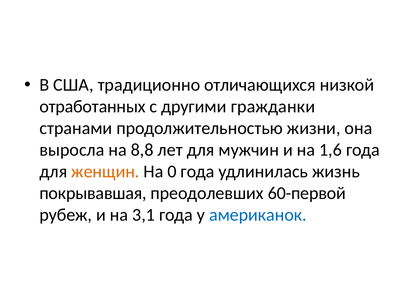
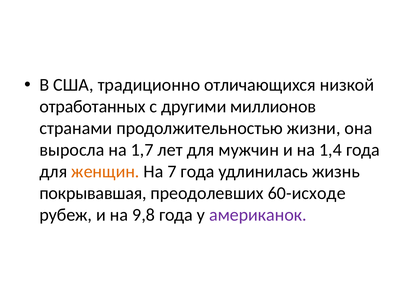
гражданки: гражданки -> миллионов (273, 107)
8,8: 8,8 -> 1,7 (142, 150)
1,6: 1,6 -> 1,4 (331, 150)
0: 0 -> 7 (172, 171)
60-первой: 60-первой -> 60-исходе (307, 193)
3,1: 3,1 -> 9,8 (144, 215)
американок colour: blue -> purple (258, 215)
